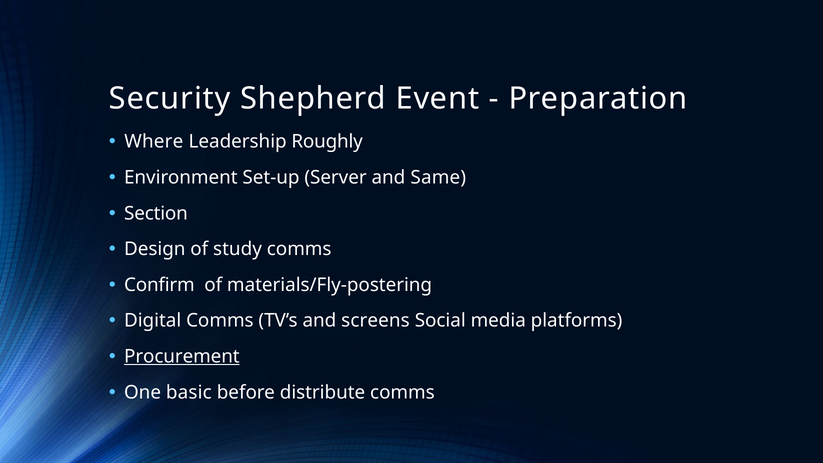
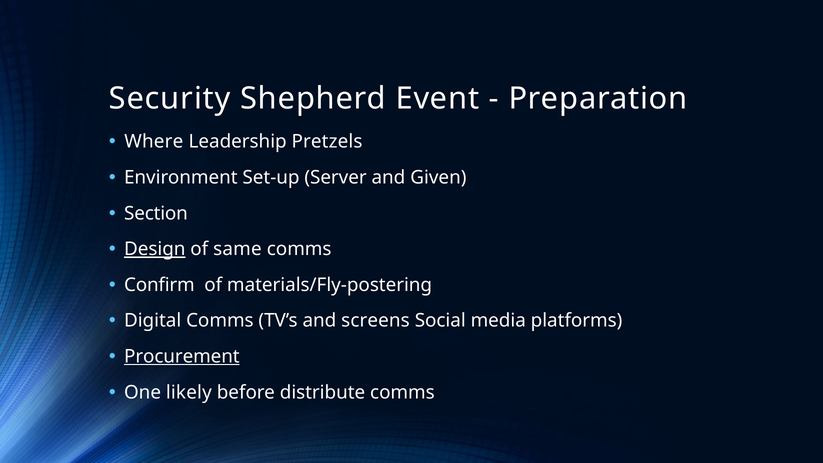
Roughly: Roughly -> Pretzels (327, 142)
Same: Same -> Given (438, 178)
Design underline: none -> present (155, 249)
study: study -> same (237, 249)
basic: basic -> likely (189, 392)
